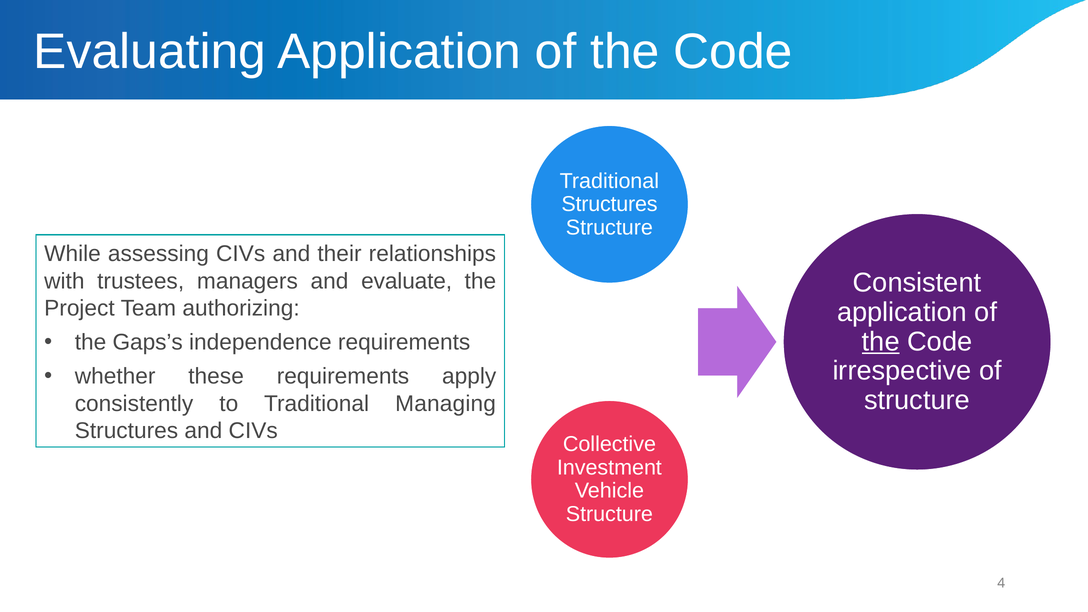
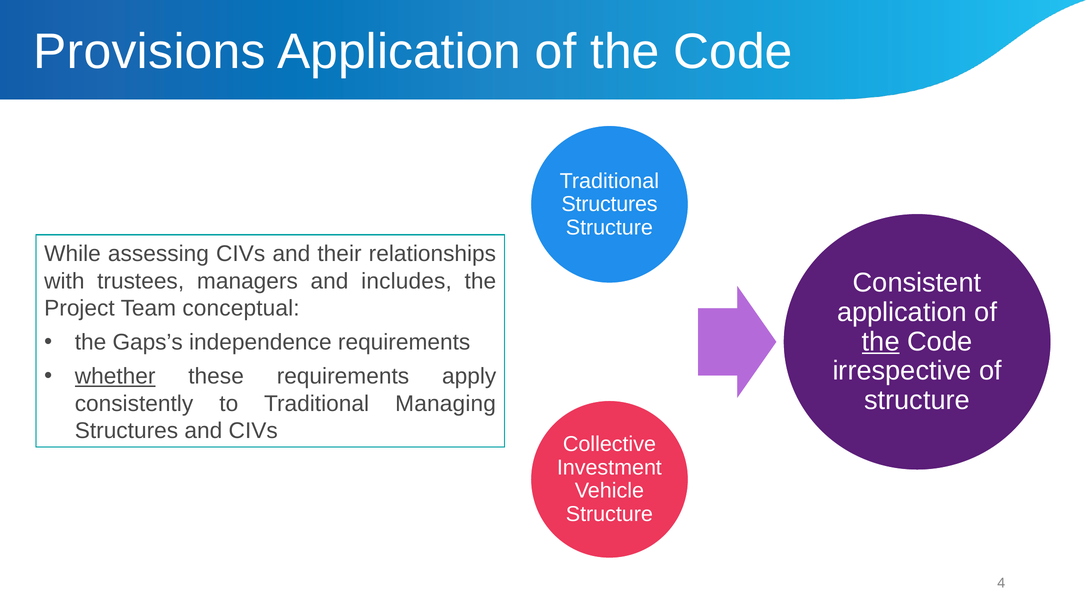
Evaluating: Evaluating -> Provisions (150, 52)
evaluate: evaluate -> includes (407, 281)
authorizing: authorizing -> conceptual (241, 308)
whether underline: none -> present (115, 376)
